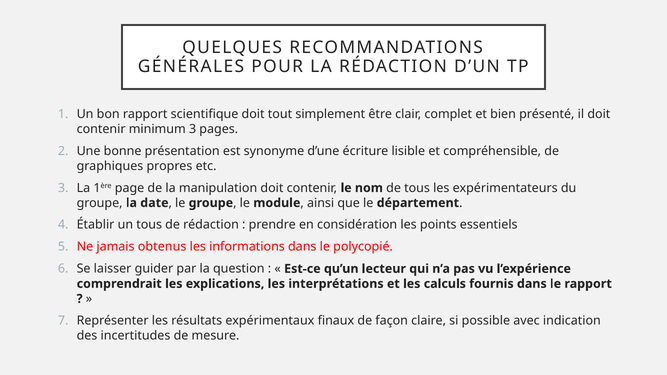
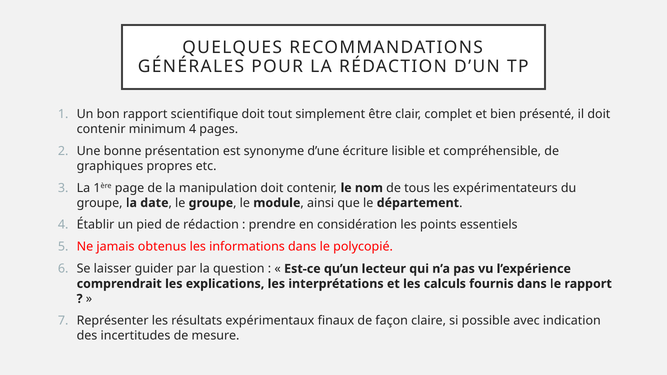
minimum 3: 3 -> 4 (193, 129)
un tous: tous -> pied (149, 225)
